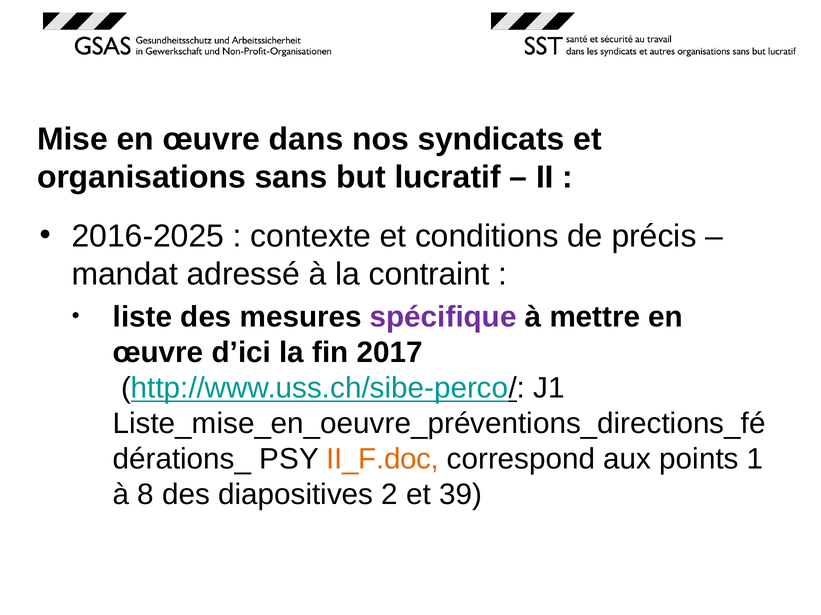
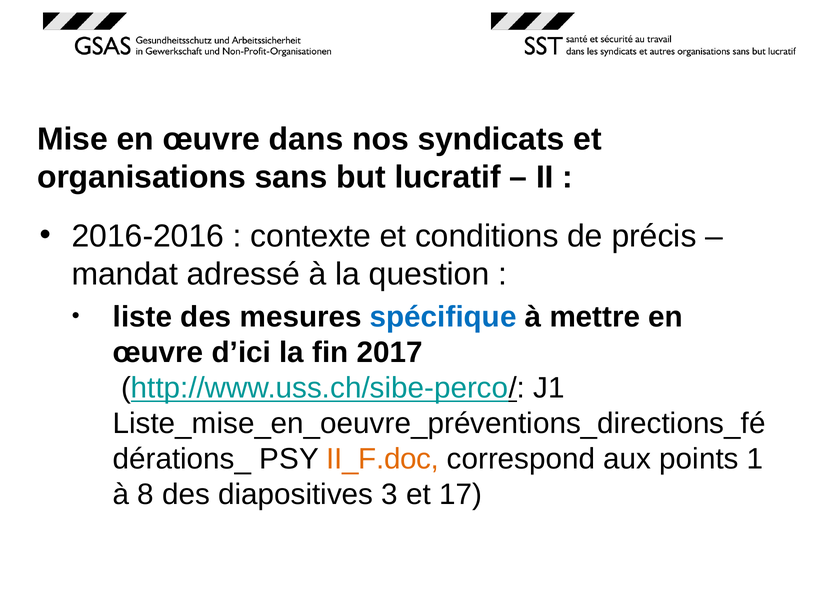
2016-2025: 2016-2025 -> 2016-2016 (148, 236)
contraint: contraint -> question (429, 275)
spécifique colour: purple -> blue (443, 317)
2: 2 -> 3 (390, 495)
39: 39 -> 17 (460, 495)
